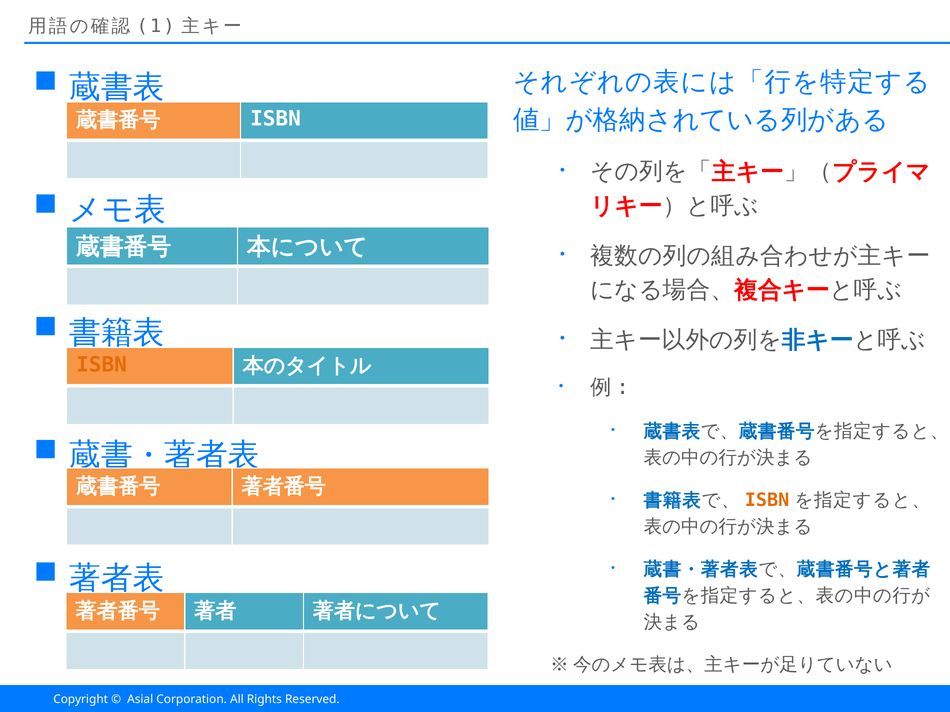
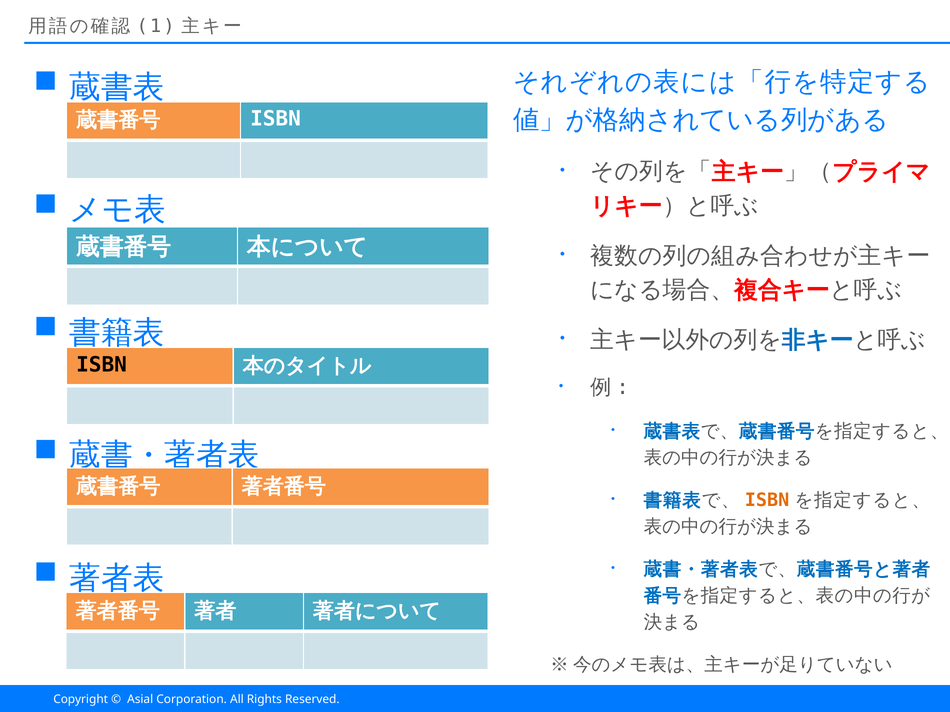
ISBN colour: orange -> black (102, 365)
